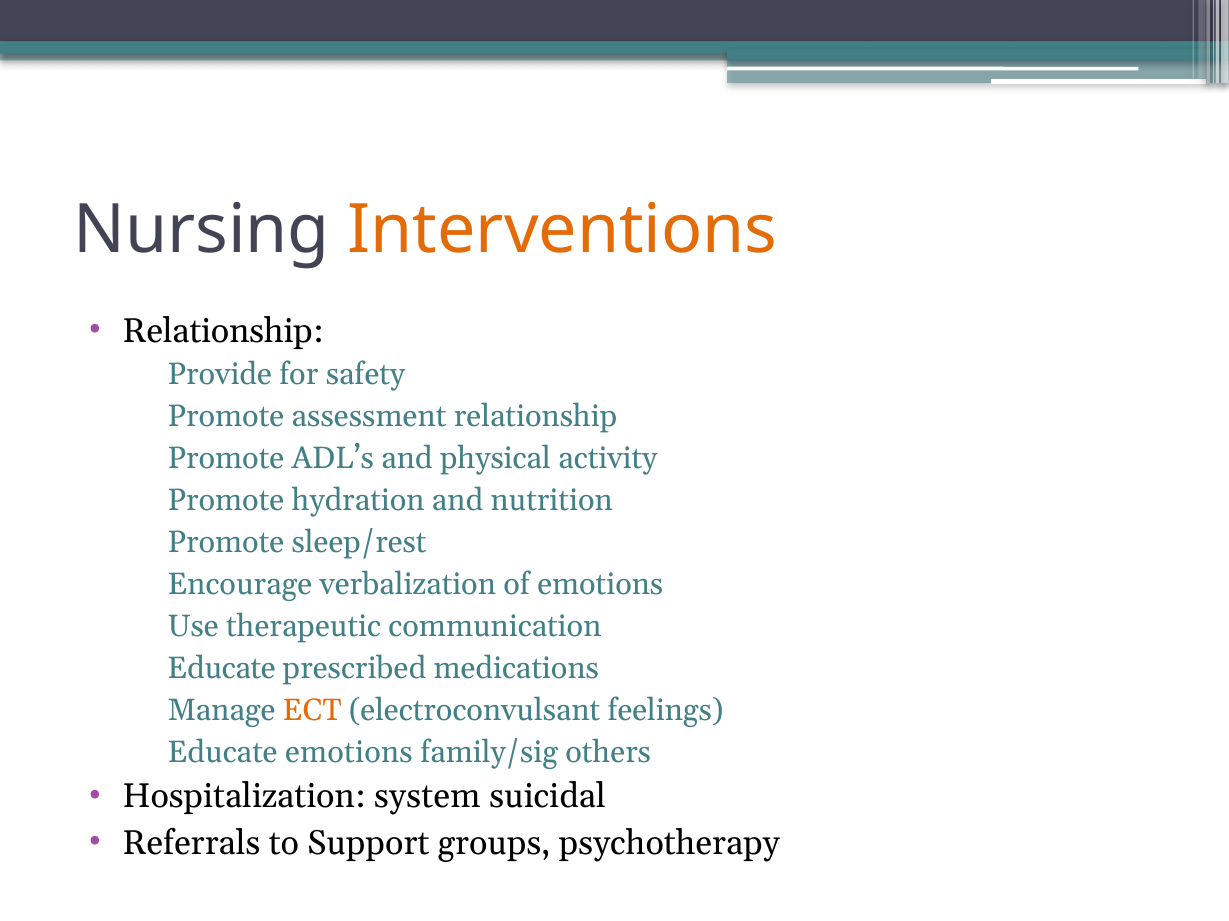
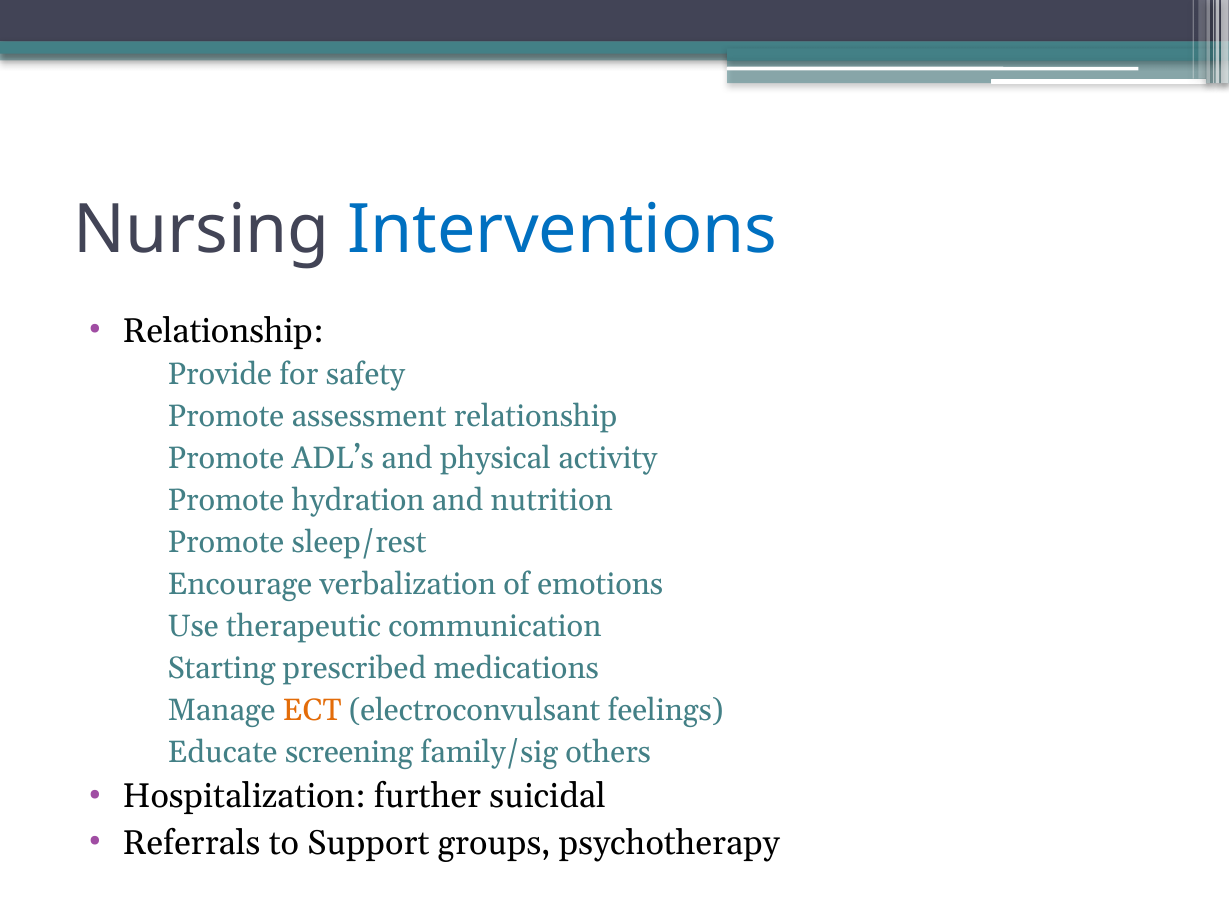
Interventions colour: orange -> blue (563, 230)
Educate: Educate -> Starting (222, 669)
Educate emotions: emotions -> screening (349, 753)
system: system -> further (427, 797)
